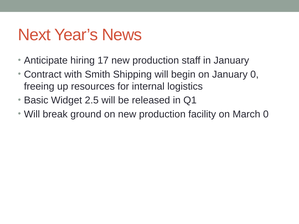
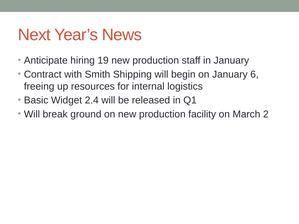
17: 17 -> 19 (103, 61)
January 0: 0 -> 6 (255, 74)
2.5: 2.5 -> 2.4 (92, 100)
March 0: 0 -> 2 (266, 114)
